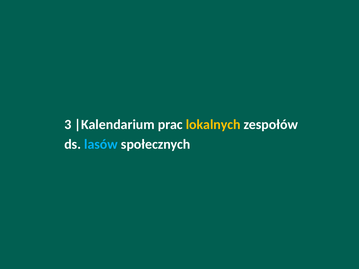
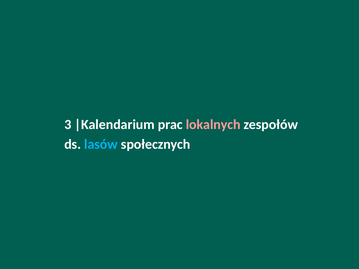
lokalnych colour: yellow -> pink (213, 125)
